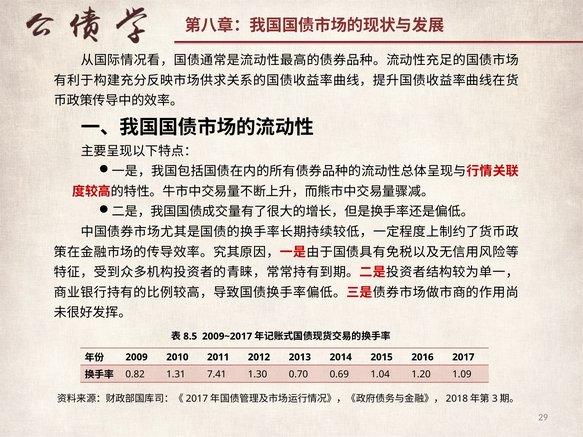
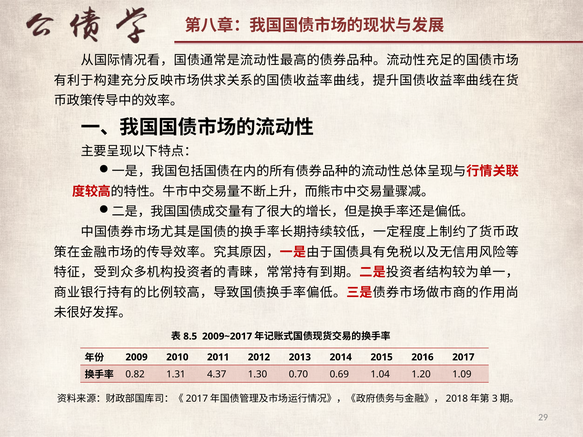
7.41: 7.41 -> 4.37 (217, 375)
